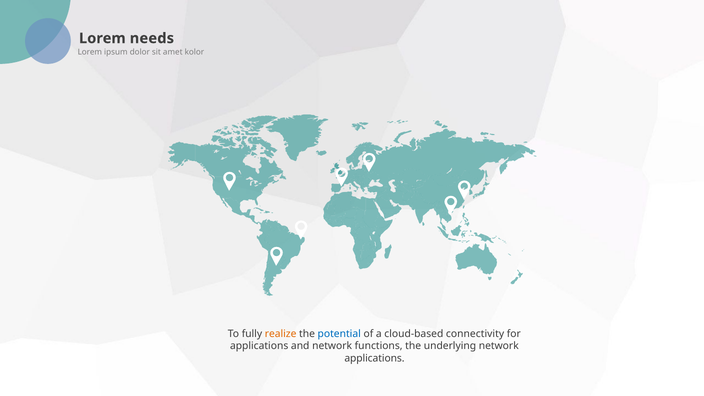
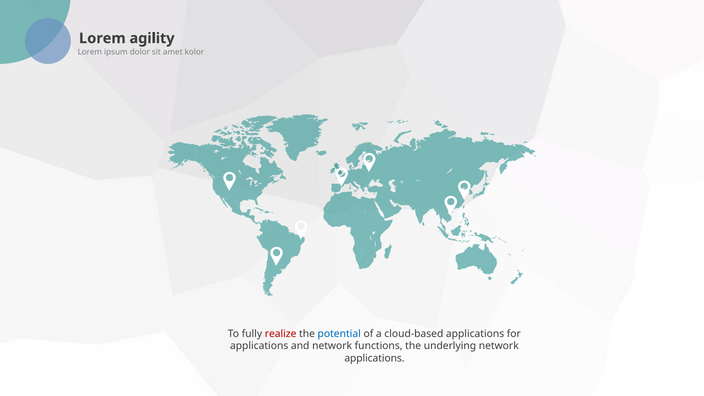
needs: needs -> agility (152, 38)
realize colour: orange -> red (281, 334)
cloud-based connectivity: connectivity -> applications (475, 334)
